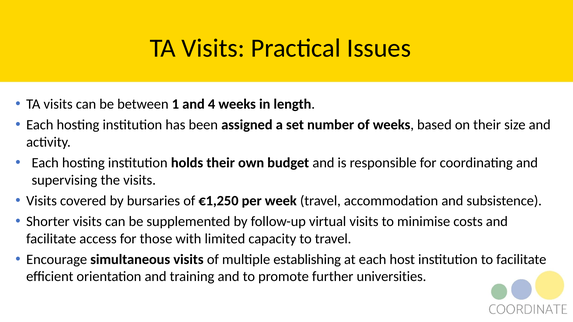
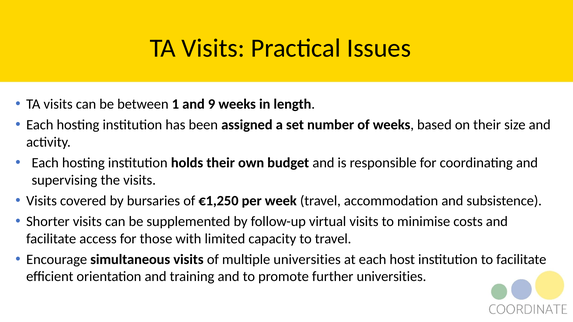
4: 4 -> 9 (212, 104)
multiple establishing: establishing -> universities (307, 260)
